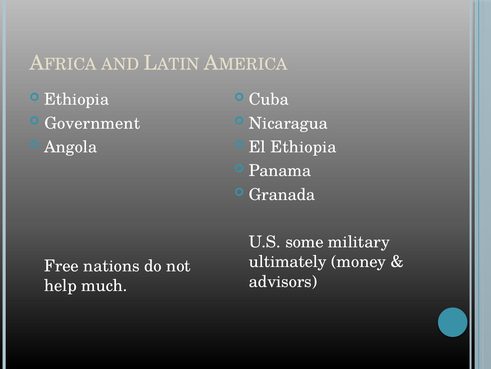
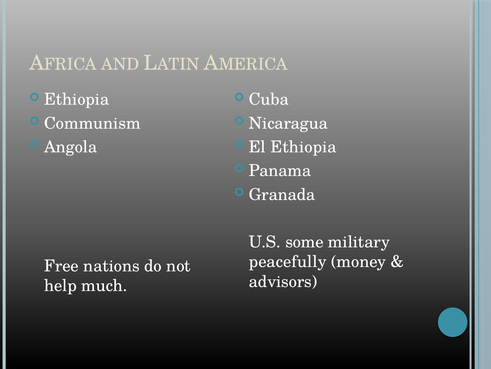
Government: Government -> Communism (92, 123)
ultimately: ultimately -> peacefully (288, 261)
